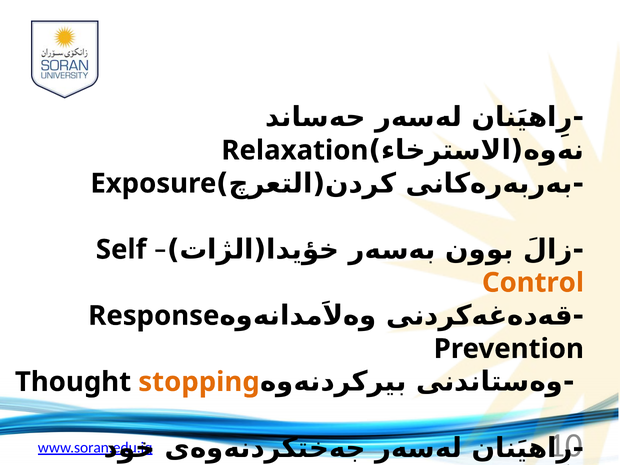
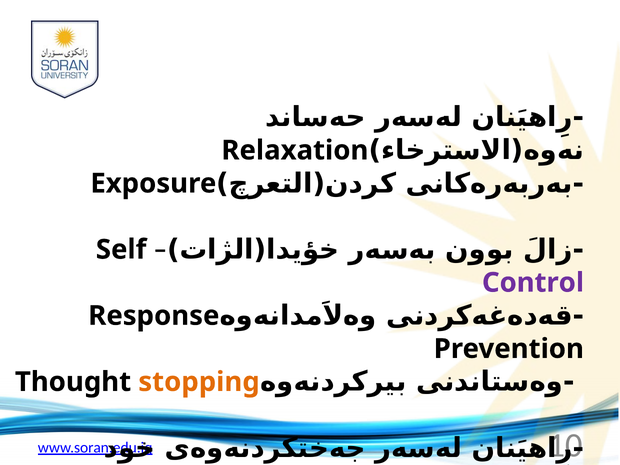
Control colour: orange -> purple (533, 283)
